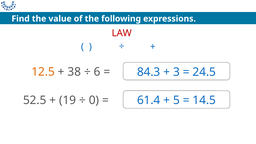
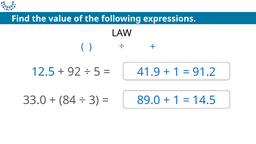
LAW colour: red -> black (122, 33)
12.5 colour: orange -> blue (43, 72)
38: 38 -> 92 (74, 72)
6: 6 -> 5 (97, 72)
84.3: 84.3 -> 41.9 (149, 72)
3: 3 -> 1 (176, 72)
24.5: 24.5 -> 91.2 (204, 72)
52.5: 52.5 -> 33.0 (35, 100)
19: 19 -> 84 (68, 100)
0: 0 -> 3 (94, 100)
61.4: 61.4 -> 89.0 (149, 100)
5: 5 -> 1 (176, 100)
